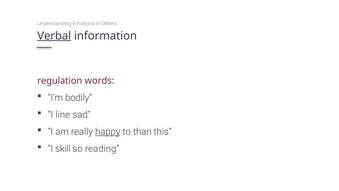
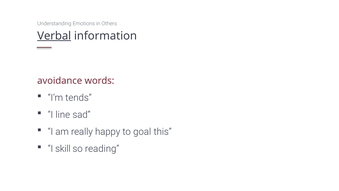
regulation: regulation -> avoidance (60, 81)
bodily: bodily -> tends (78, 98)
happy underline: present -> none (108, 132)
than: than -> goal (142, 132)
